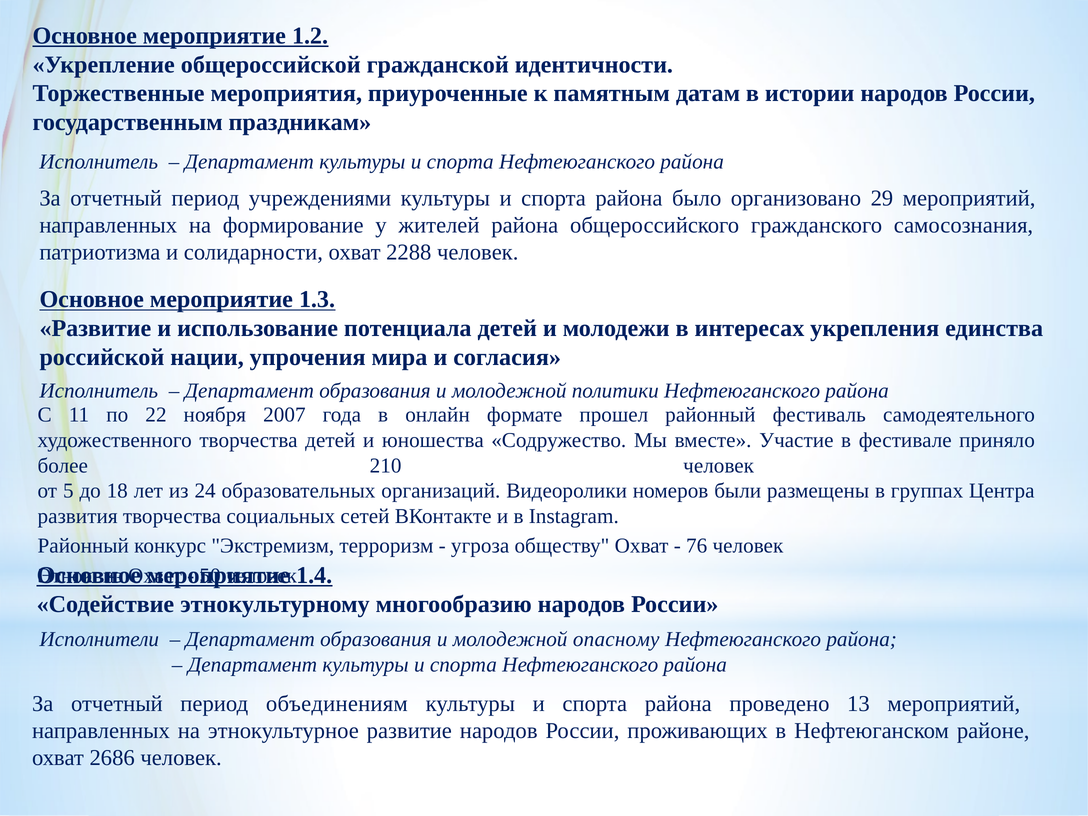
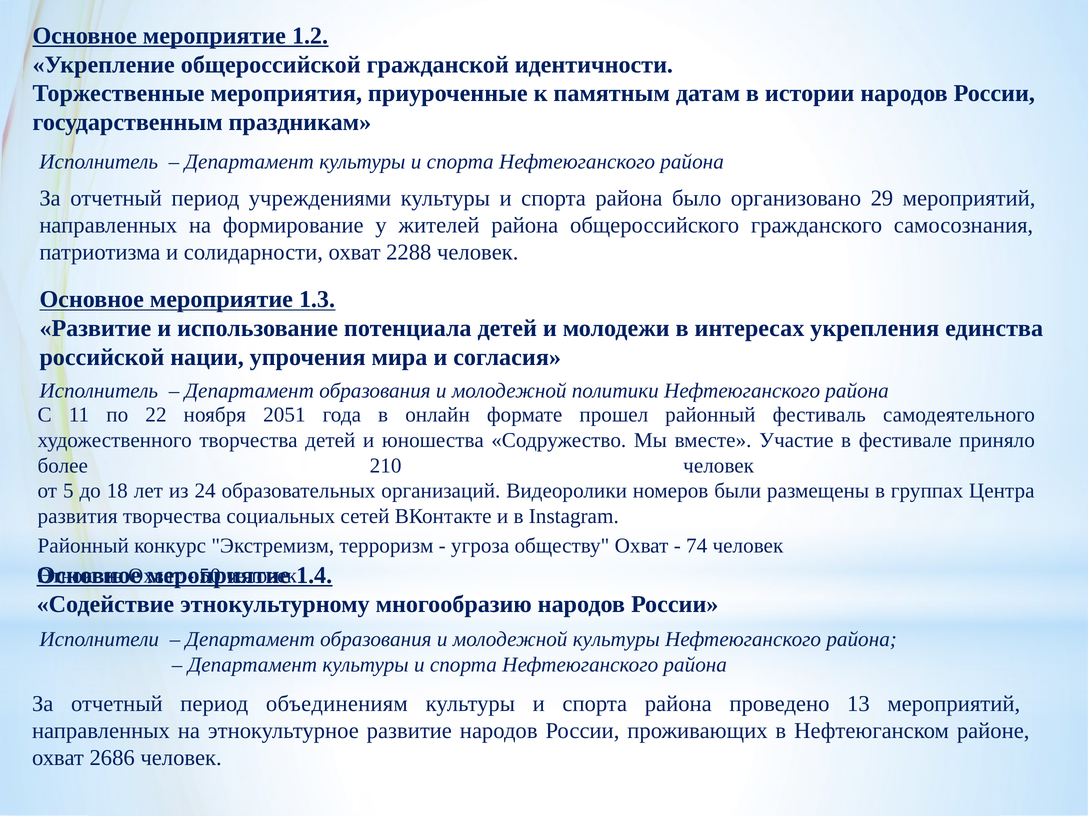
2007: 2007 -> 2051 (284, 415)
76: 76 -> 74 (697, 546)
молодежной опасному: опасному -> культуры (616, 639)
